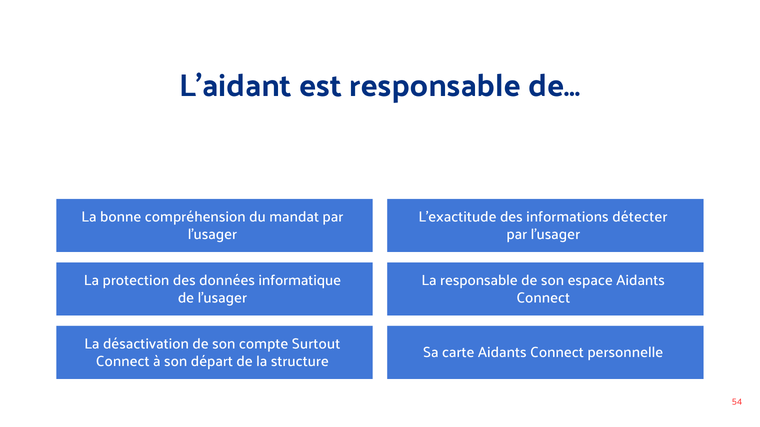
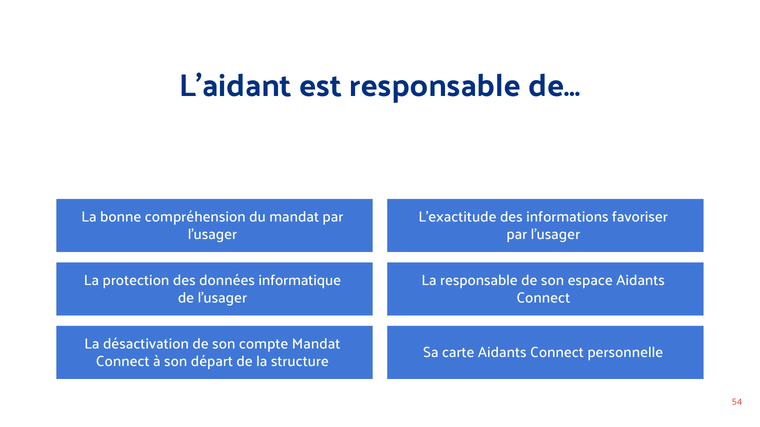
détecter: détecter -> favoriser (640, 217)
compte Surtout: Surtout -> Mandat (316, 344)
